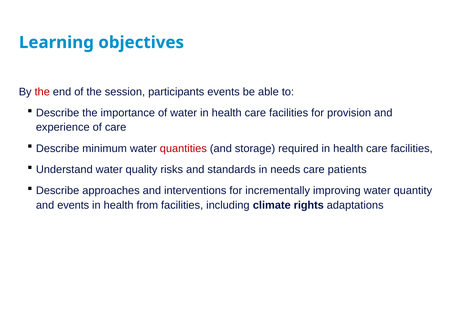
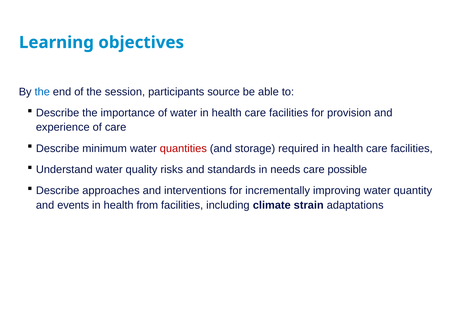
the colour: red -> blue (42, 92)
participants events: events -> source (224, 92)
patients: patients -> possible (347, 170)
rights: rights -> strain (309, 206)
